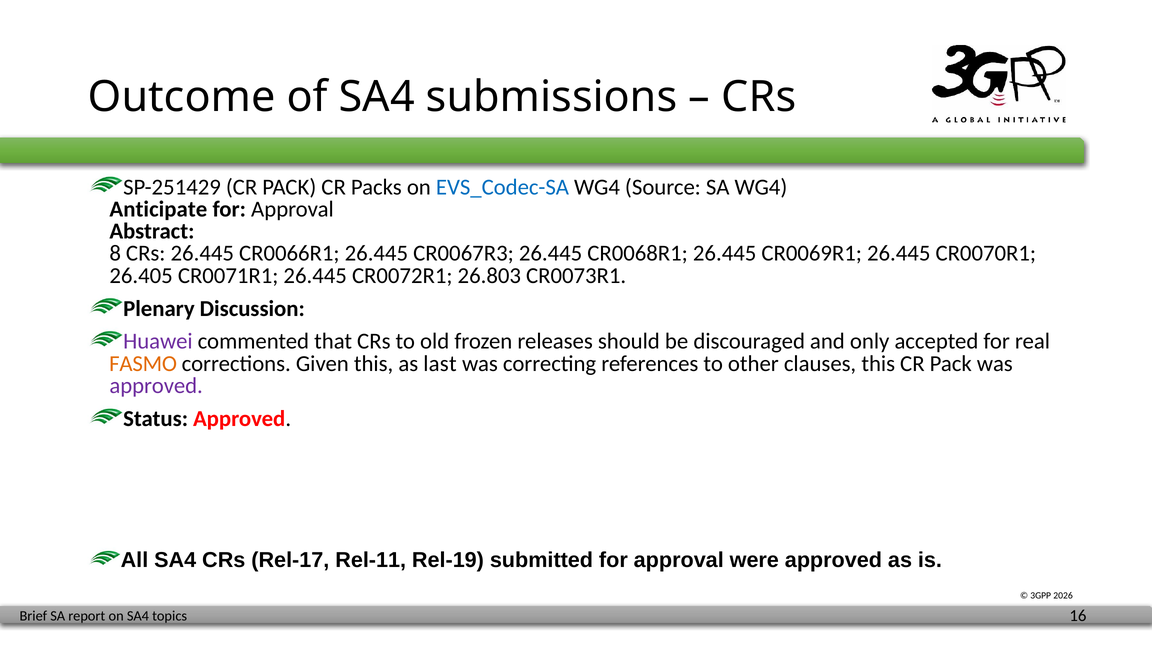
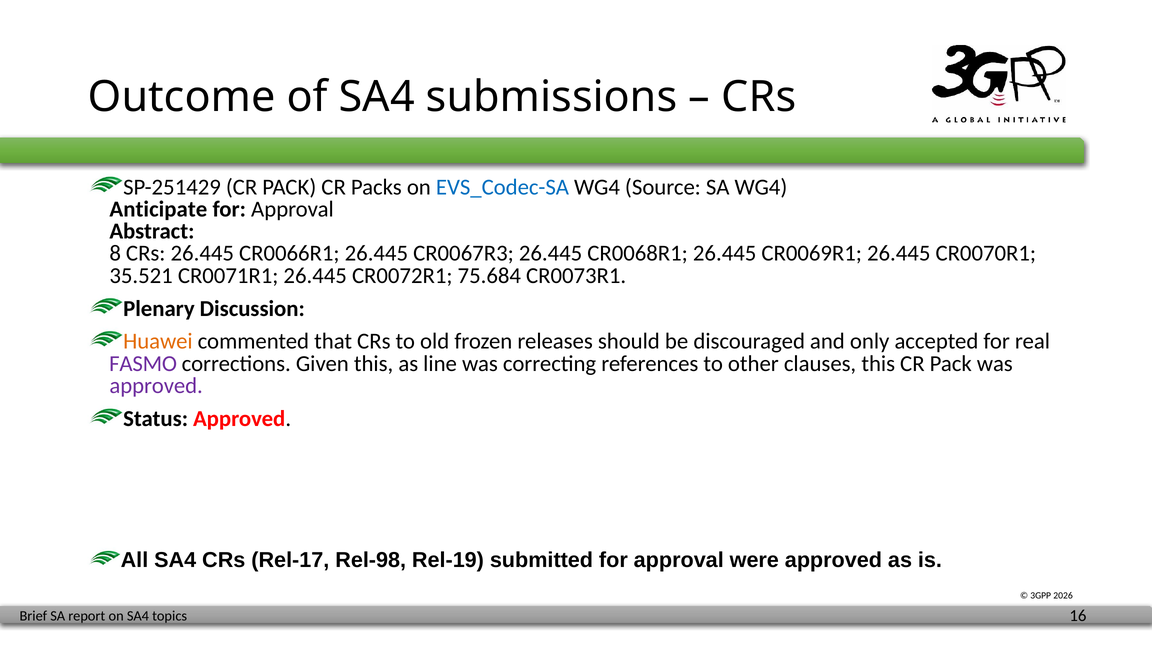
26.405: 26.405 -> 35.521 (141, 276)
26.803: 26.803 -> 75.684 (489, 276)
Huawei colour: purple -> orange (158, 341)
FASMO colour: orange -> purple (143, 364)
last: last -> line (440, 364)
Rel-11: Rel-11 -> Rel-98 (371, 560)
